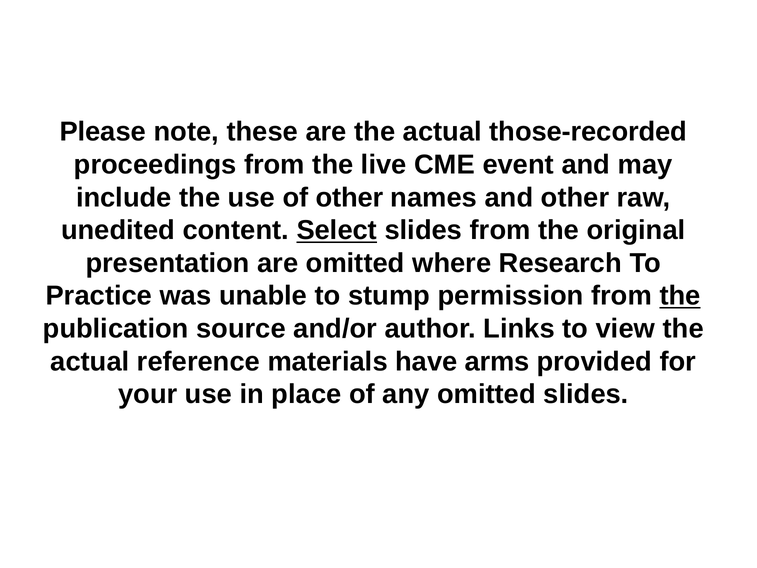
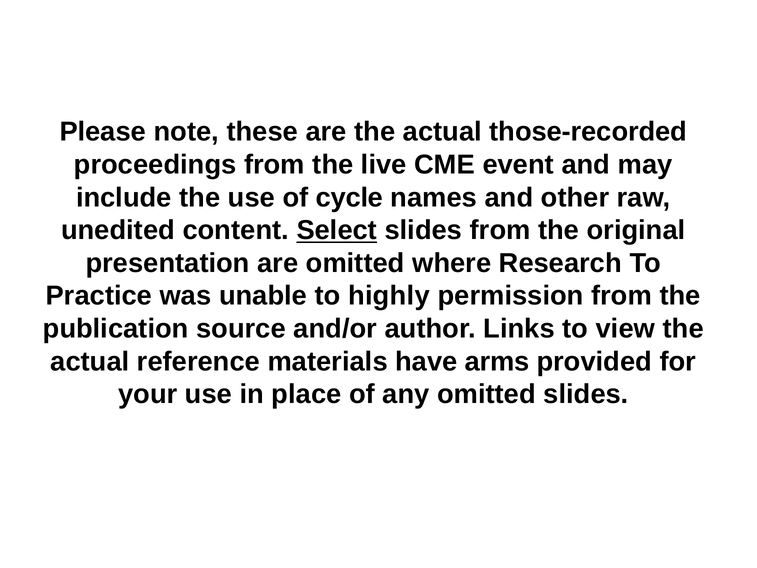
of other: other -> cycle (350, 197)
stump: stump -> highly (389, 296)
the underline: present -> none (680, 296)
